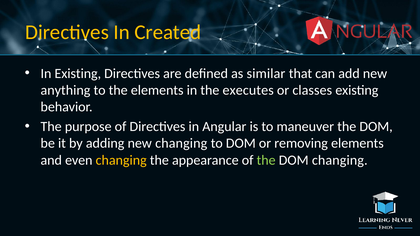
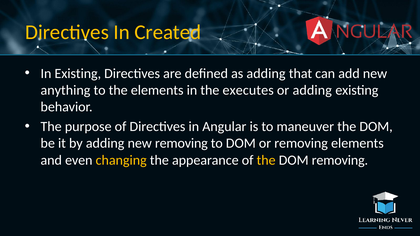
as similar: similar -> adding (266, 73)
or classes: classes -> adding (312, 90)
new changing: changing -> removing (181, 143)
the colour: light green -> yellow (266, 160)
DOM changing: changing -> removing (340, 160)
